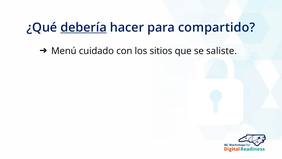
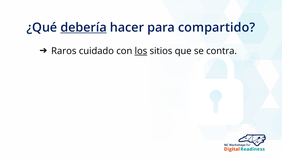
Menú: Menú -> Raros (64, 51)
los underline: none -> present (141, 51)
saliste: saliste -> contra (222, 51)
